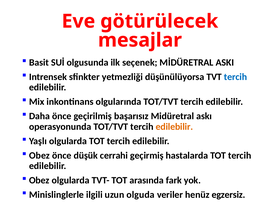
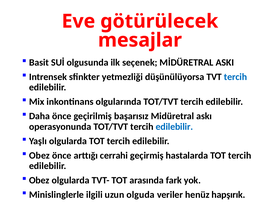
edilebilir colour: orange -> blue (174, 127)
düşük: düşük -> arttığı (86, 155)
egzersiz: egzersiz -> hapşırık (228, 195)
